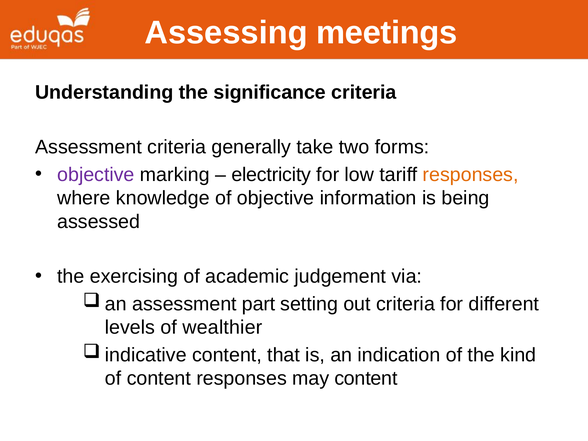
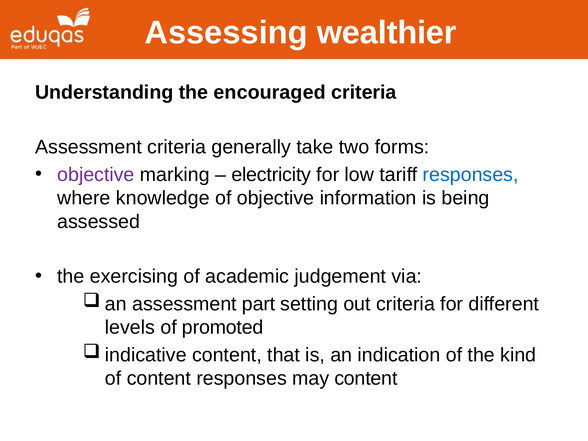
meetings: meetings -> wealthier (387, 33)
significance: significance -> encouraged (270, 92)
responses colour: orange -> blue (471, 175)
wealthier: wealthier -> promoted (223, 327)
